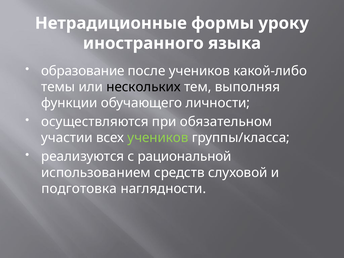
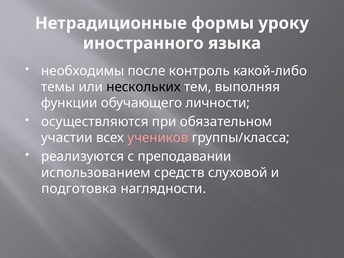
образование: образование -> необходимы (83, 71)
после учеников: учеников -> контроль (199, 71)
учеников colour: light green -> pink (158, 138)
рациональной: рациональной -> преподавании (185, 157)
